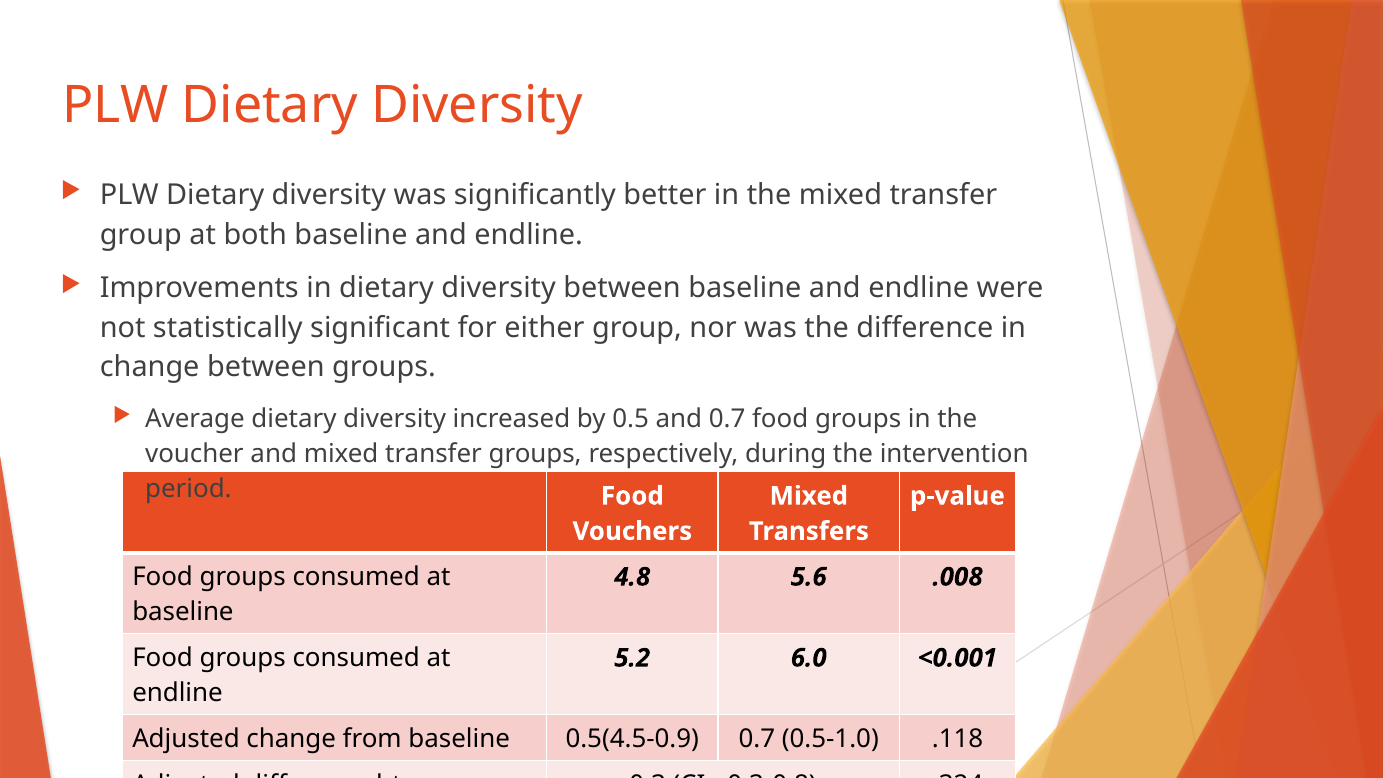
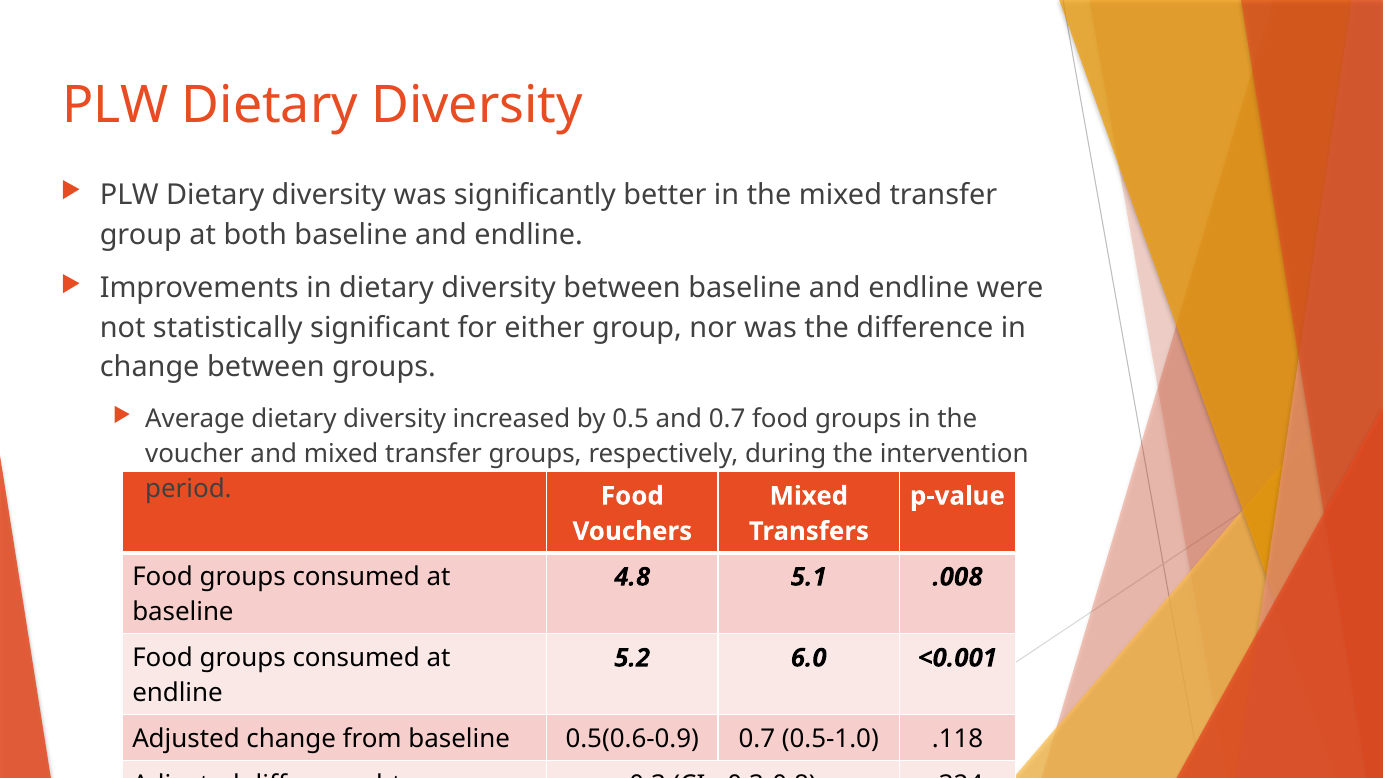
5.6: 5.6 -> 5.1 (809, 577)
0.5(4.5-0.9: 0.5(4.5-0.9 -> 0.5(0.6-0.9 (632, 739)
